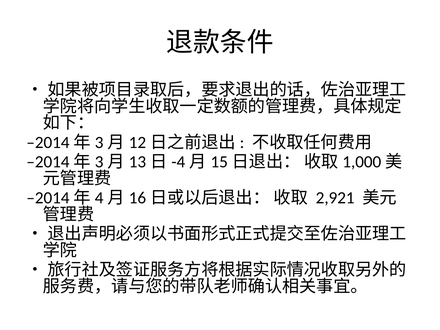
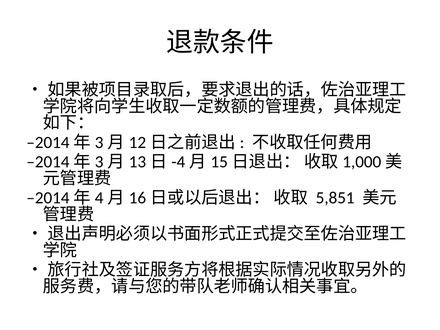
2,921: 2,921 -> 5,851 (335, 198)
